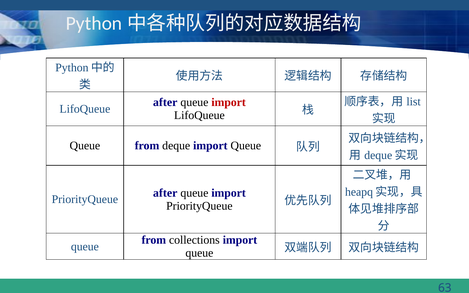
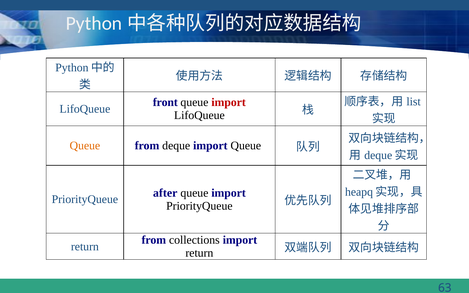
after: after -> front (165, 102)
Queue colour: black -> orange (85, 146)
queue: queue -> return (85, 247)
queue: queue -> return (199, 253)
